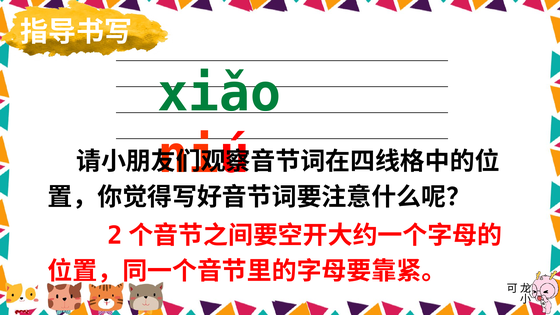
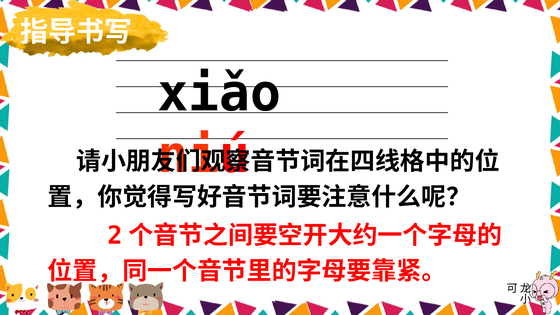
xiǎo colour: green -> black (219, 94)
